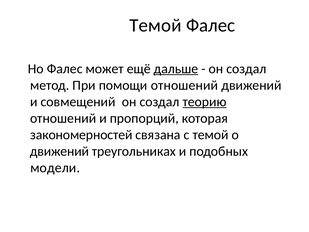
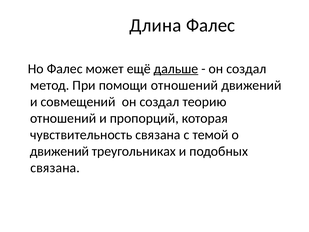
Темой: Темой -> Длина (155, 25)
теорию underline: present -> none (204, 102)
закономерностей: закономерностей -> чувствительность (81, 135)
модели: модели -> связана (55, 168)
